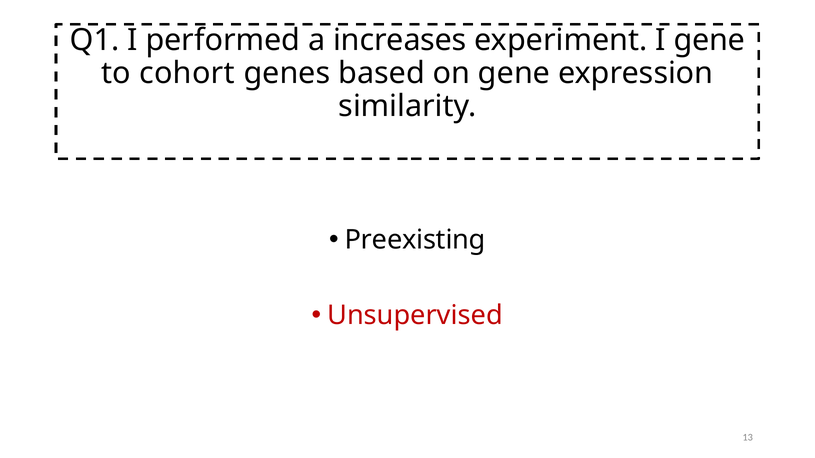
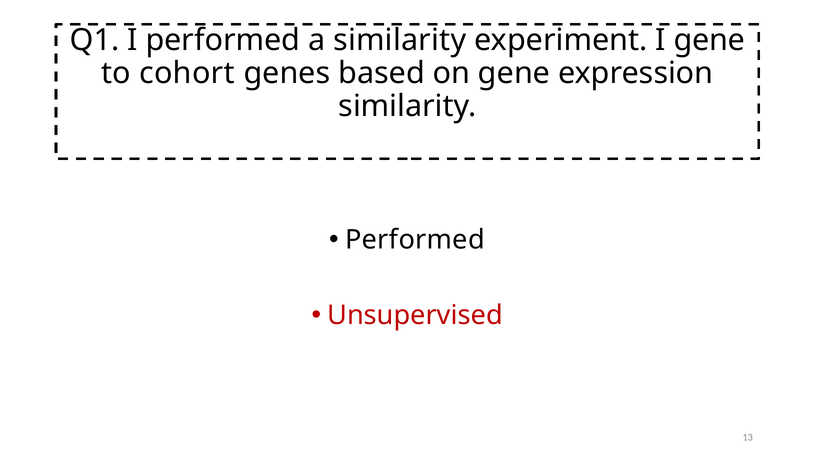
a increases: increases -> similarity (400, 40)
Preexisting: Preexisting -> Performed (415, 240)
